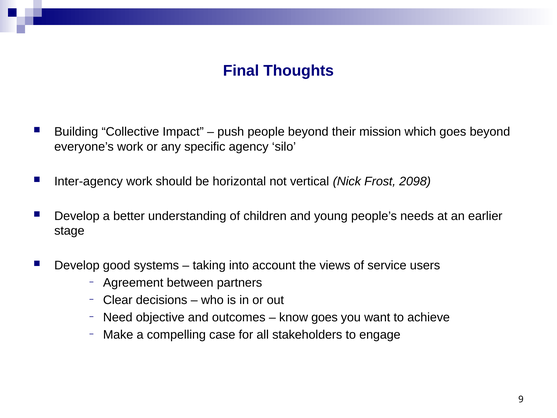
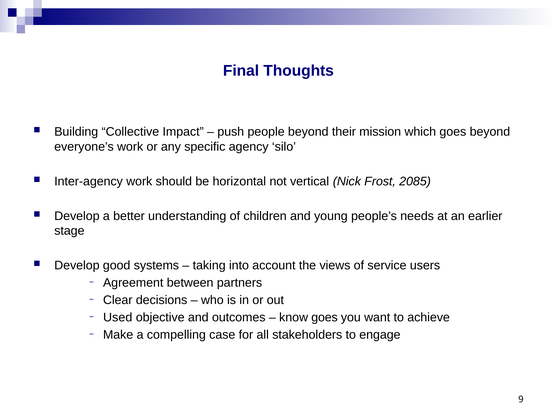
2098: 2098 -> 2085 (415, 181)
Need: Need -> Used (118, 317)
